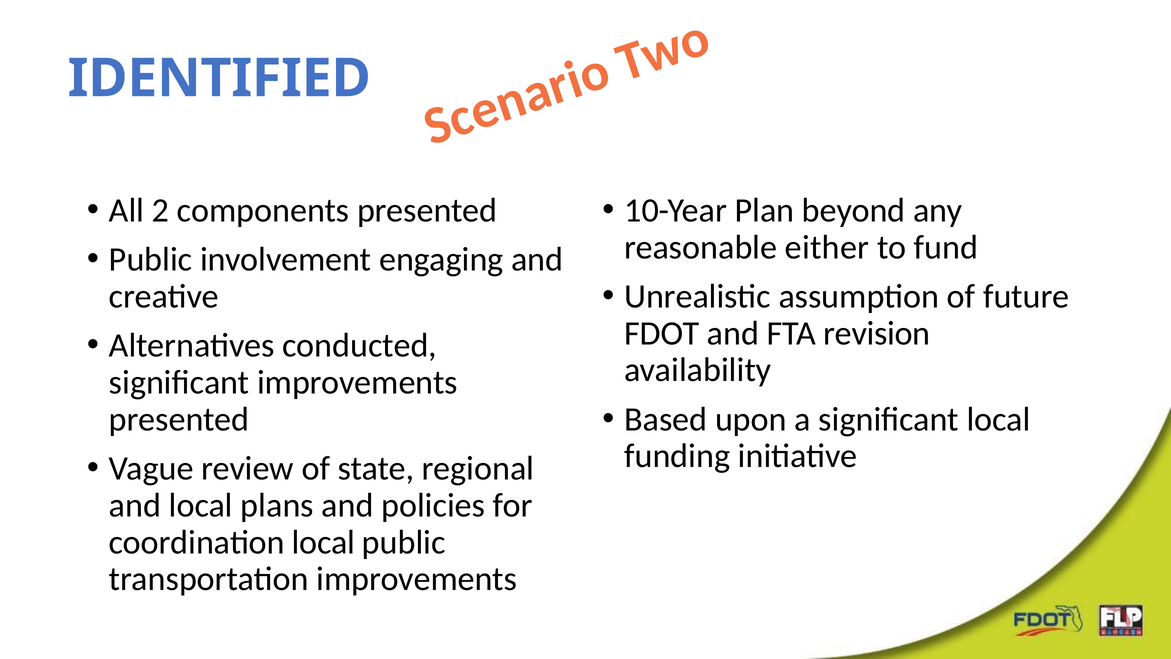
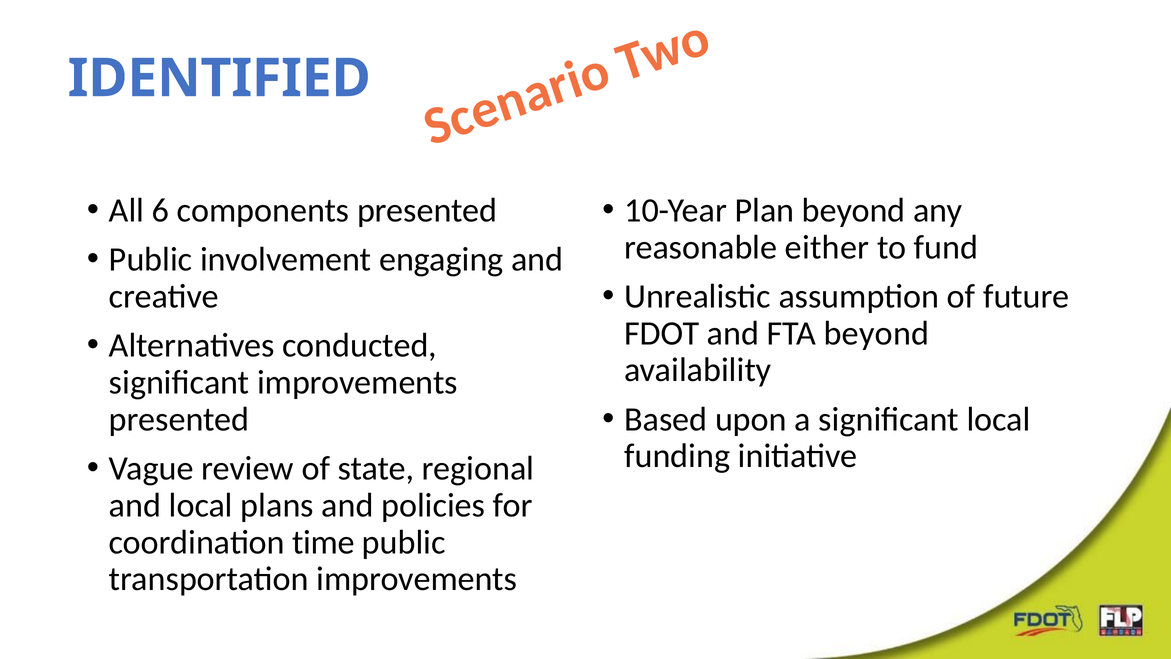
2: 2 -> 6 (161, 210)
FTA revision: revision -> beyond (877, 333)
coordination local: local -> time (323, 542)
